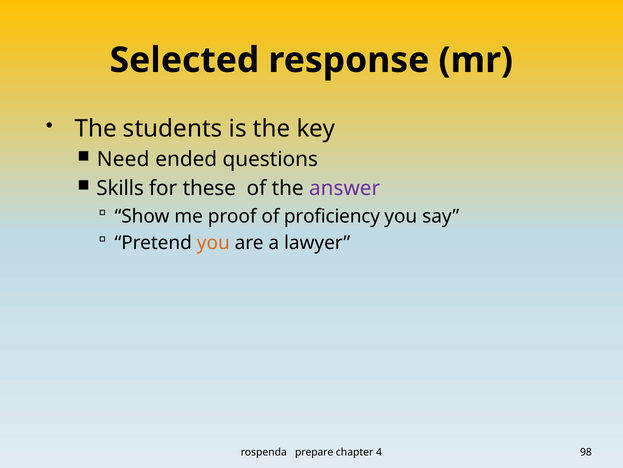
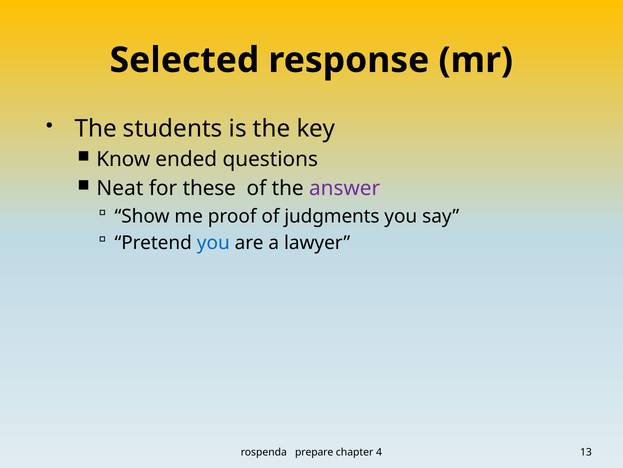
Need: Need -> Know (123, 159)
Skills: Skills -> Neat (120, 188)
proficiency: proficiency -> judgments (332, 216)
you colour: orange -> blue (213, 243)
98: 98 -> 13 (586, 452)
